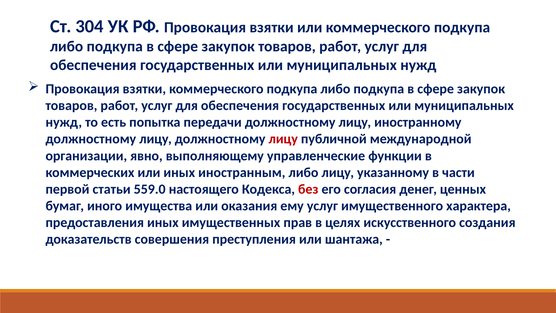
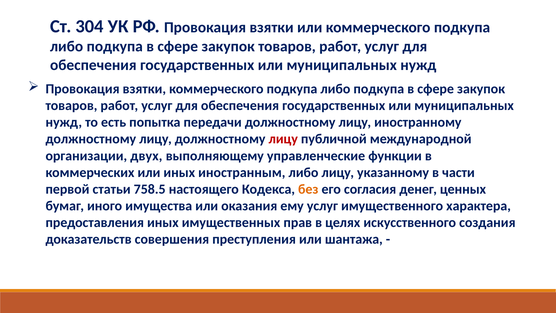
явно: явно -> двух (146, 156)
559.0: 559.0 -> 758.5 (150, 189)
без colour: red -> orange (308, 189)
